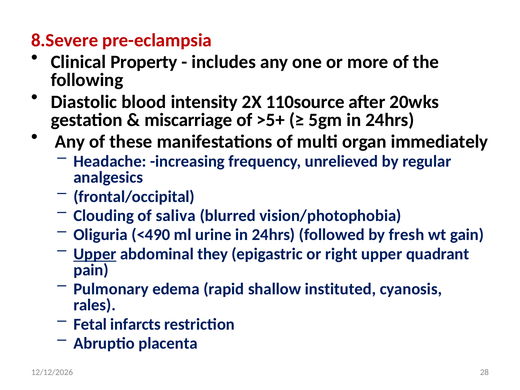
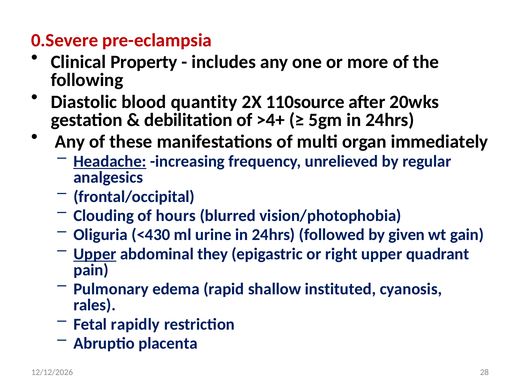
8.Severe: 8.Severe -> 0.Severe (65, 40)
intensity: intensity -> quantity (204, 102)
miscarriage: miscarriage -> debilitation (188, 120)
>5+: >5+ -> >4+ (271, 120)
Headache underline: none -> present (110, 161)
saliva: saliva -> hours (176, 216)
<490: <490 -> <430 (151, 235)
fresh: fresh -> given (407, 235)
infarcts: infarcts -> rapidly (135, 324)
